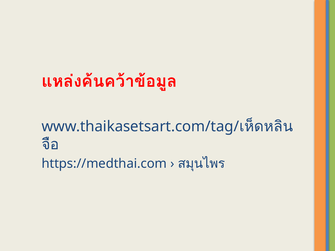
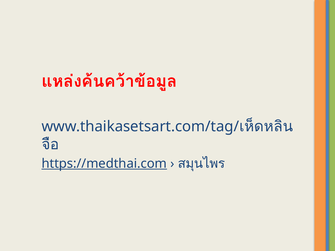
https://medthai.com underline: none -> present (104, 164)
